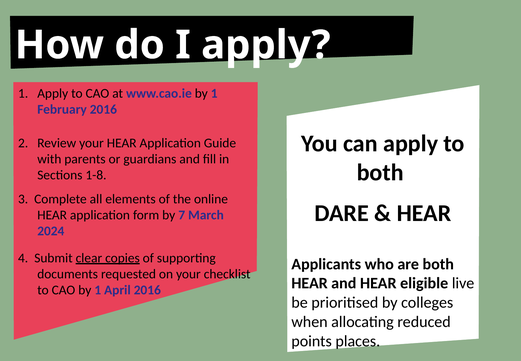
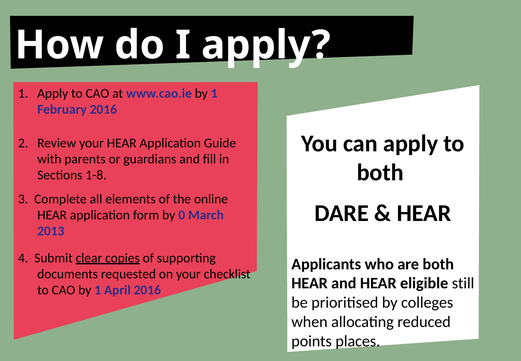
7: 7 -> 0 (182, 215)
2024: 2024 -> 2013 (51, 231)
live: live -> still (463, 283)
